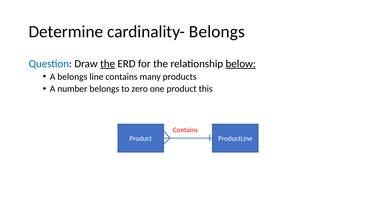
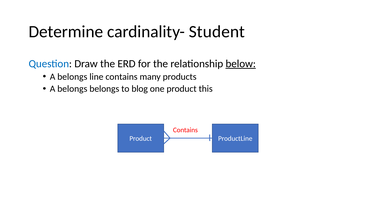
cardinality- Belongs: Belongs -> Student (217, 32)
the underline: present -> none (108, 64)
number: number -> belongs (72, 89)
zero: zero -> blog (140, 89)
